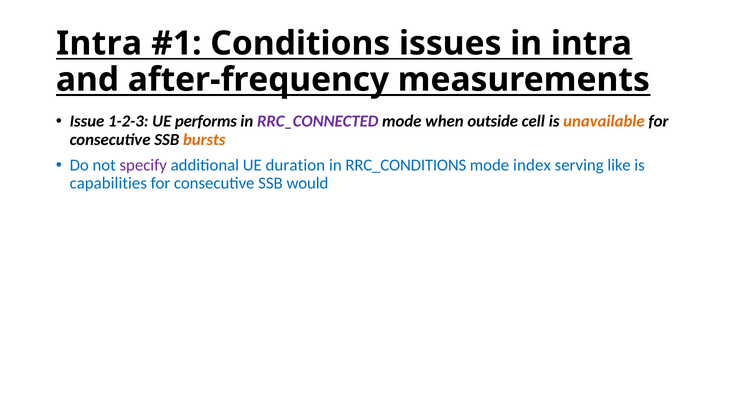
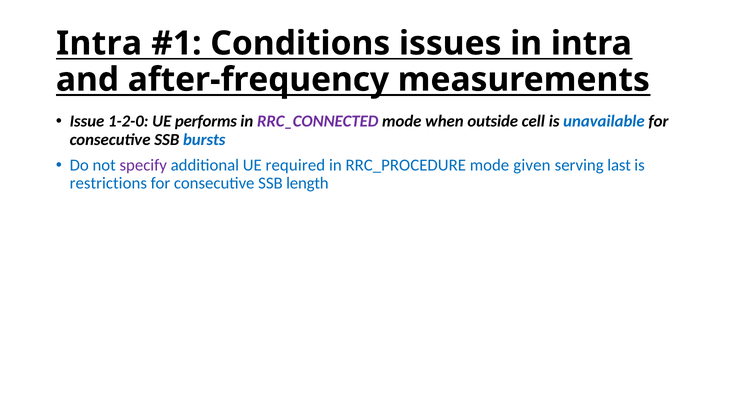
1-2-3: 1-2-3 -> 1-2-0 (128, 121)
unavailable colour: orange -> blue (604, 121)
bursts colour: orange -> blue (204, 140)
duration: duration -> required (295, 165)
RRC_CONDITIONS: RRC_CONDITIONS -> RRC_PROCEDURE (406, 165)
index: index -> given (532, 165)
like: like -> last (619, 165)
capabilities: capabilities -> restrictions (108, 183)
would: would -> length (307, 183)
